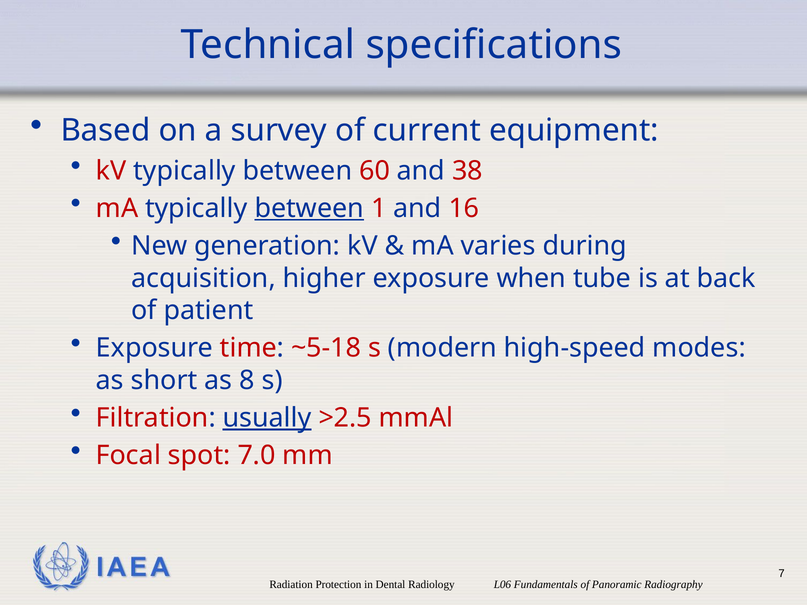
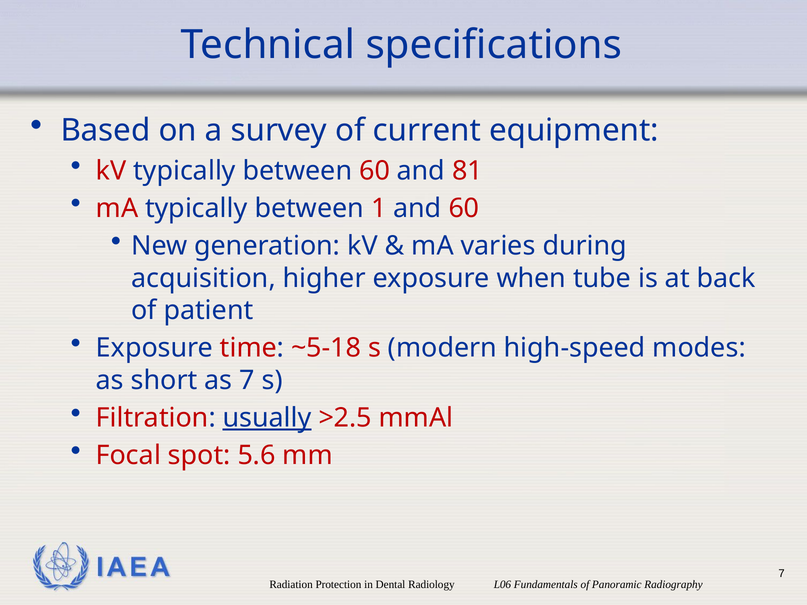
38: 38 -> 81 (467, 171)
between underline: present -> none (309, 208)
and 16: 16 -> 60 (464, 208)
as 8: 8 -> 7 (247, 381)
7.0: 7.0 -> 5.6 (257, 456)
